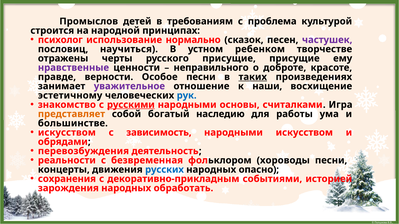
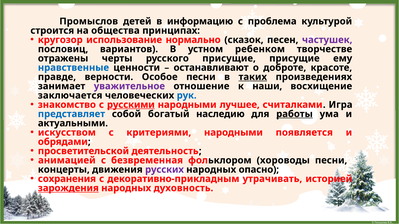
требованиям: требованиям -> информацию (200, 21)
народной: народной -> общества (115, 31)
психолог: психолог -> кругозор (60, 40)
научиться: научиться -> вариантов (129, 49)
нравственные colour: purple -> blue (73, 68)
неправильного: неправильного -> останавливают (211, 68)
эстетичному: эстетичному -> заключается (70, 96)
основы: основы -> лучшее (240, 105)
представляет colour: orange -> blue (71, 114)
работы underline: none -> present (294, 114)
большинстве: большинстве -> актуальными (73, 123)
зависимость: зависимость -> критериями (159, 133)
народными искусством: искусством -> появляется (304, 133)
перевозбуждения: перевозбуждения -> просветительской (83, 151)
реальности: реальности -> анимацией (67, 161)
русских colour: blue -> purple (164, 170)
событиями: событиями -> утрачивать (272, 179)
зарождения underline: none -> present (68, 188)
обработать: обработать -> духовность (183, 188)
